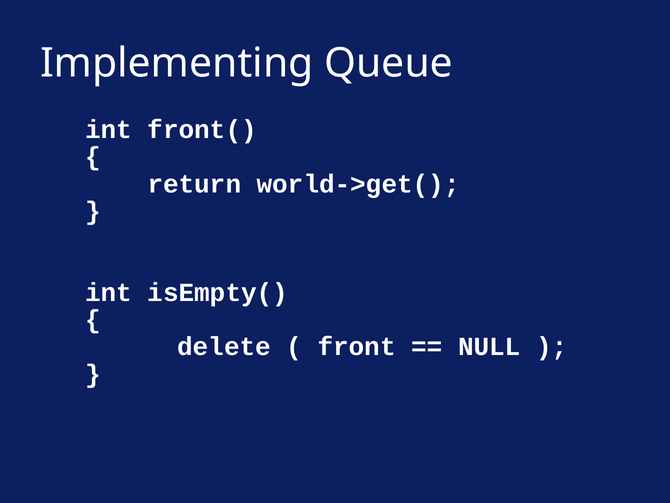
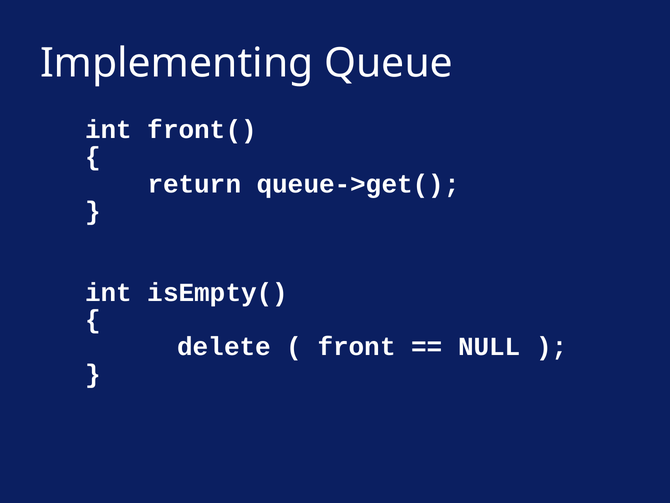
world->get(: world->get( -> queue->get( (358, 184)
